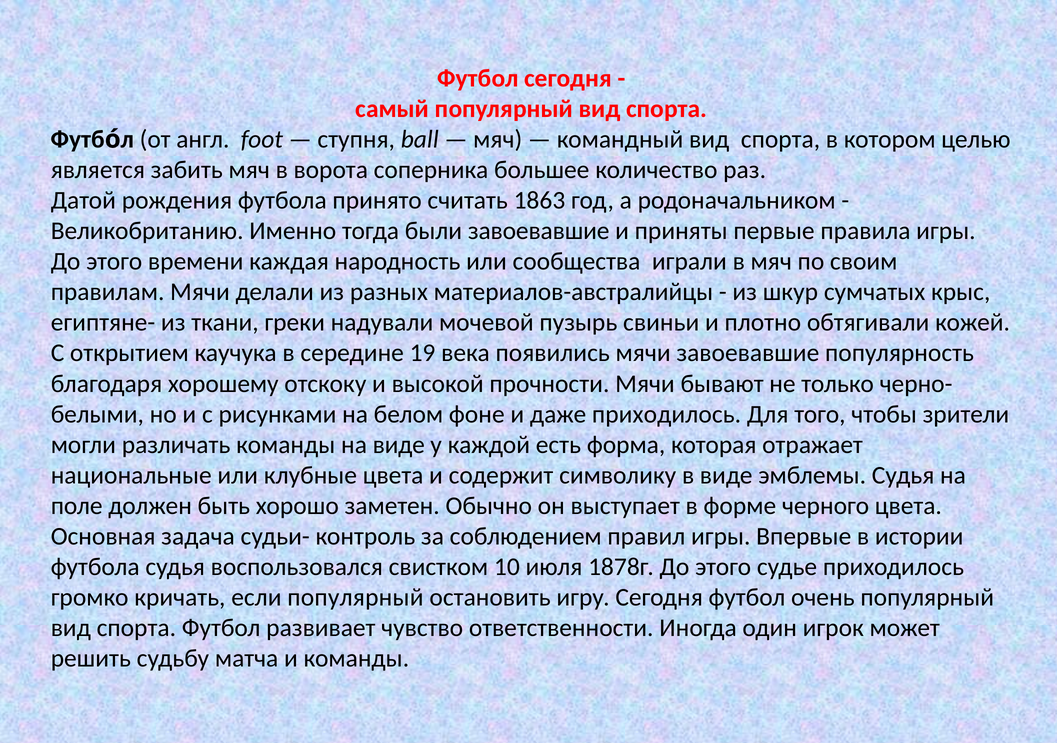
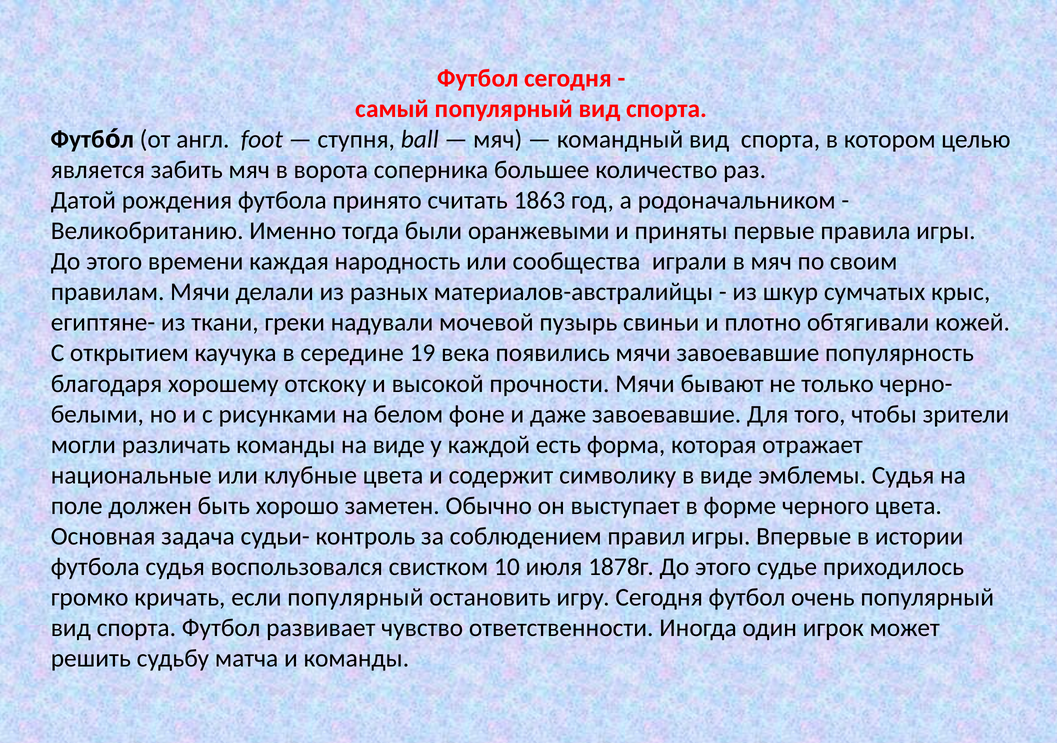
были завоевавшие: завоевавшие -> оранжевыми (539, 231)
даже приходилось: приходилось -> завоевавшие (667, 414)
